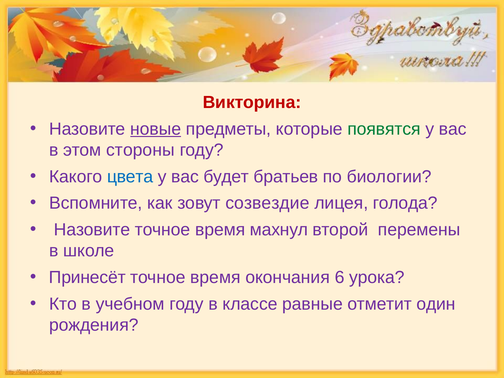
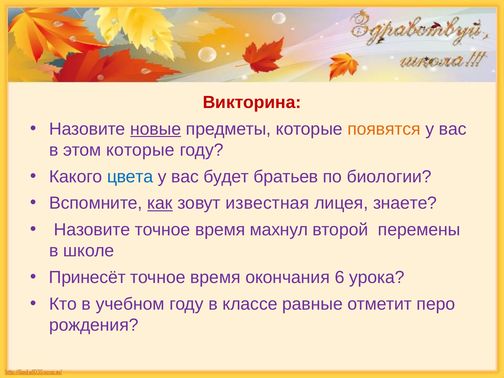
появятся colour: green -> orange (384, 129)
этом стороны: стороны -> которые (140, 150)
как underline: none -> present (160, 203)
созвездие: созвездие -> известная (267, 203)
голода: голода -> знаете (405, 203)
один: один -> перо (436, 304)
